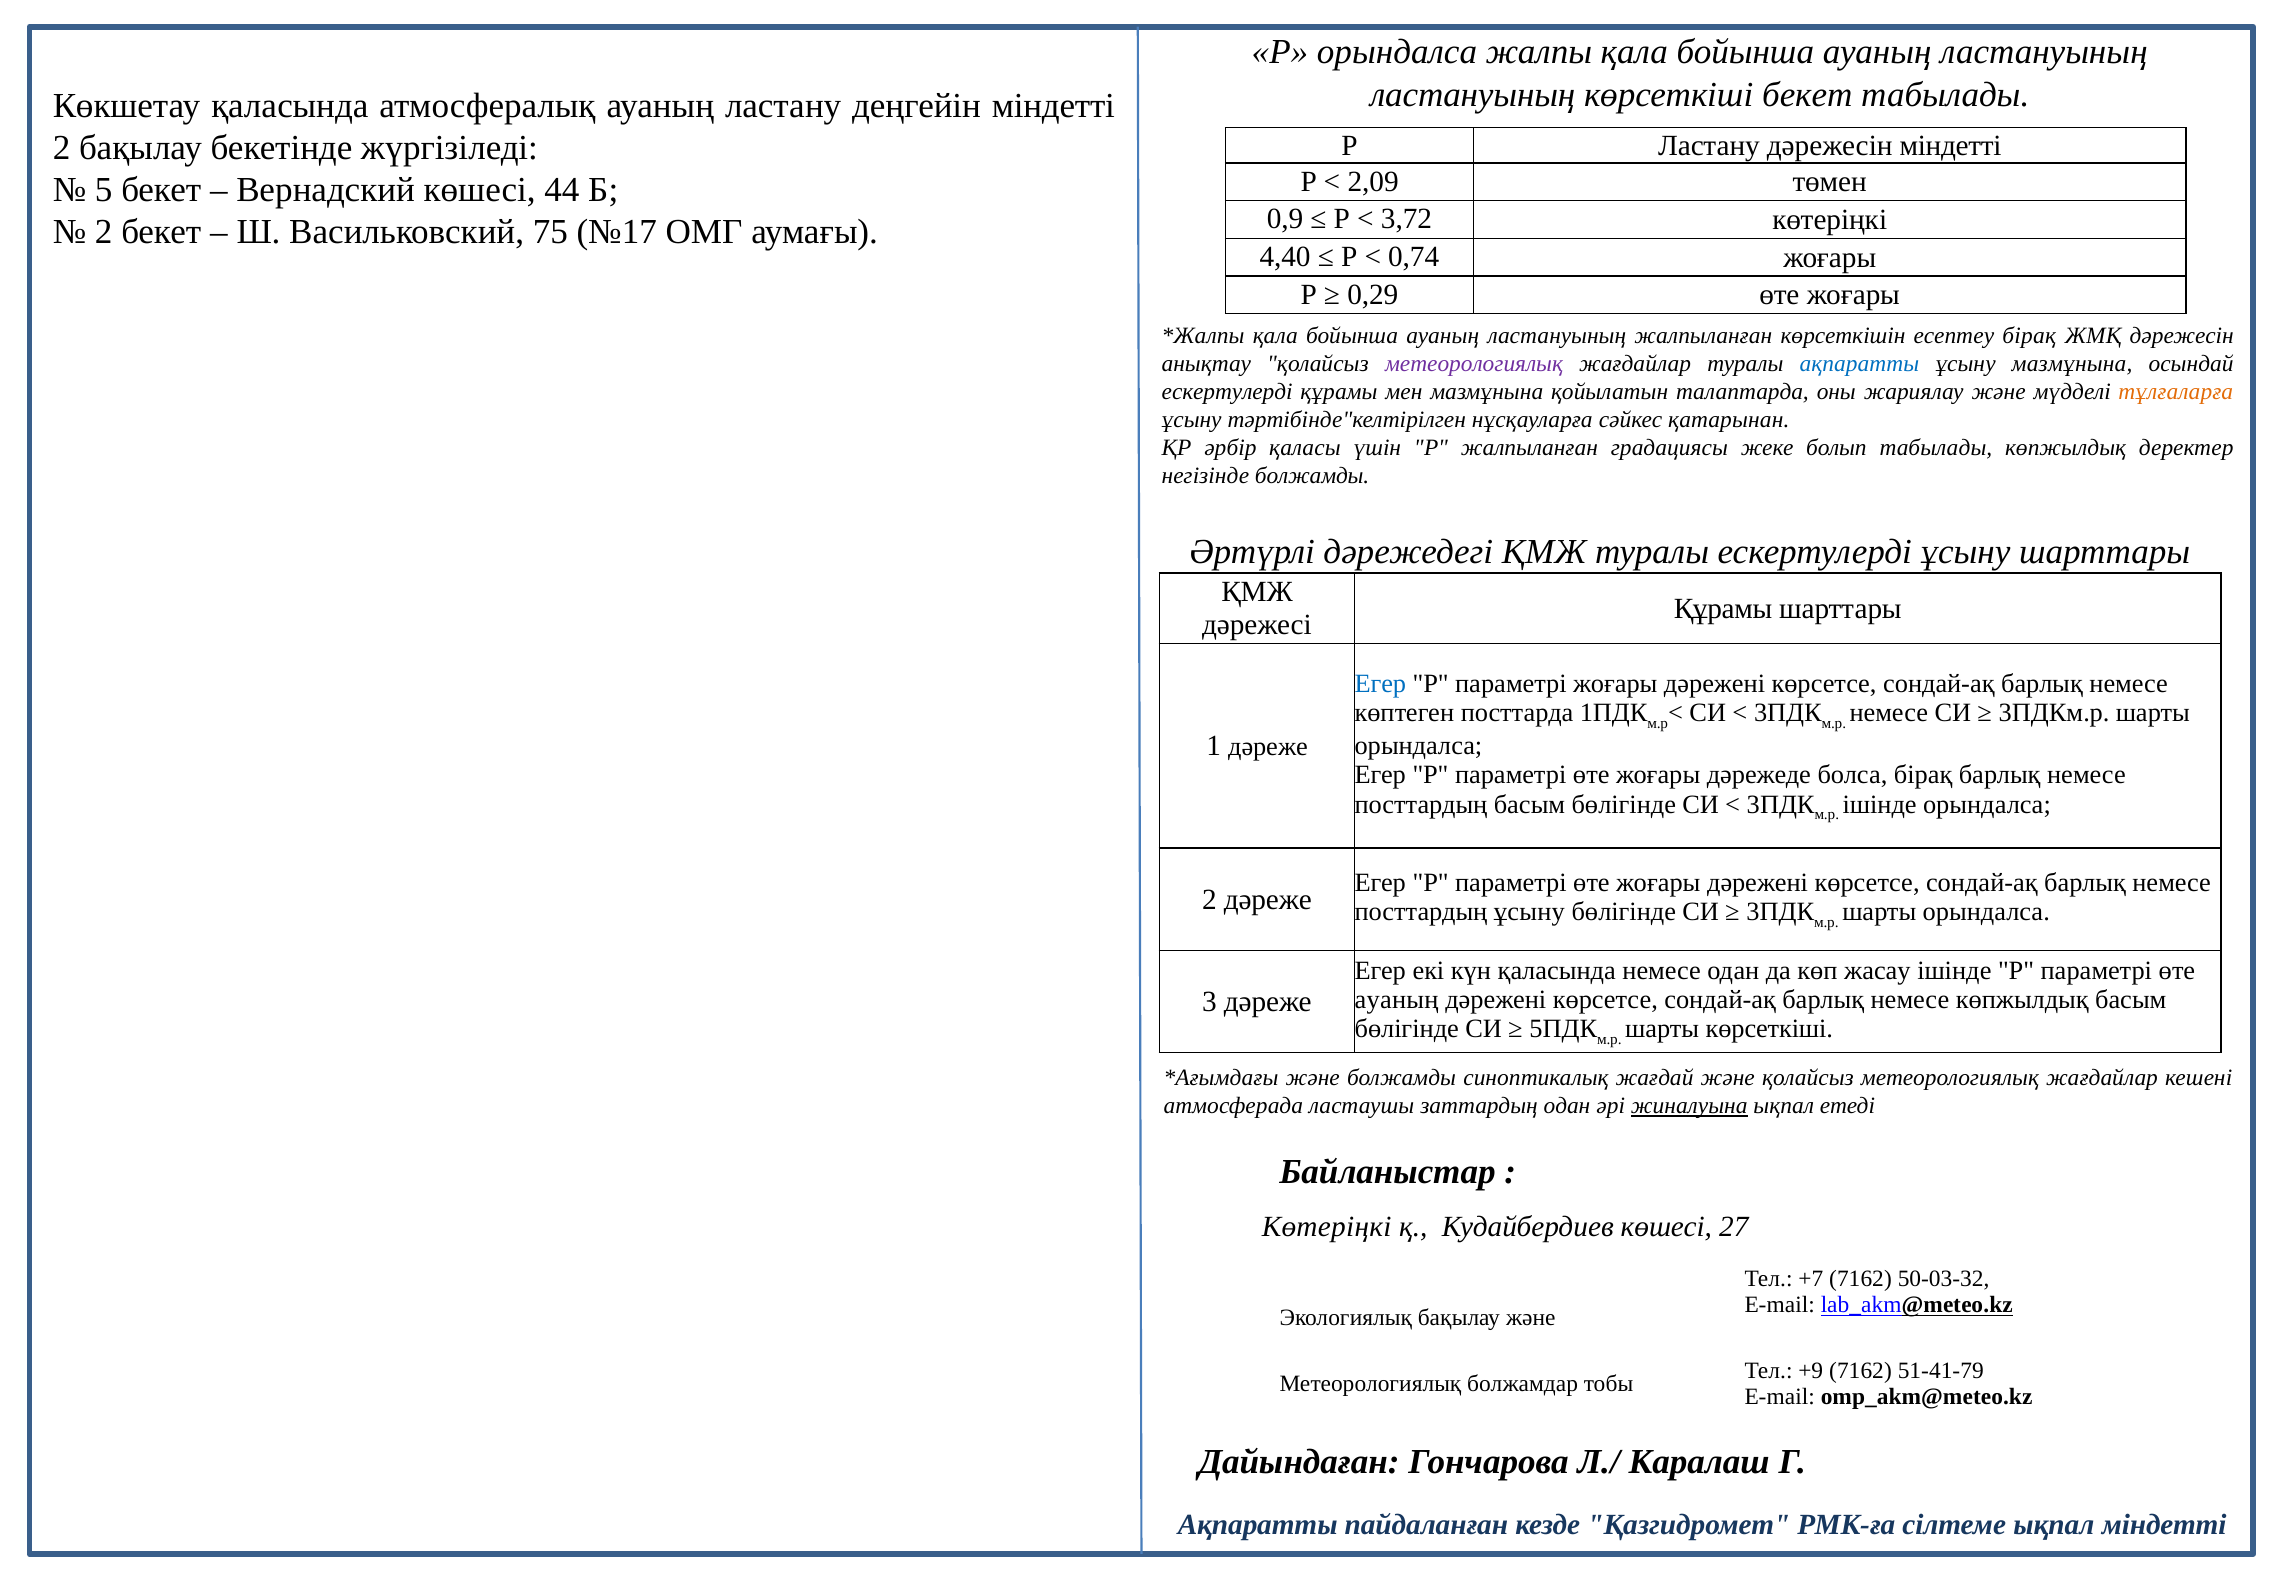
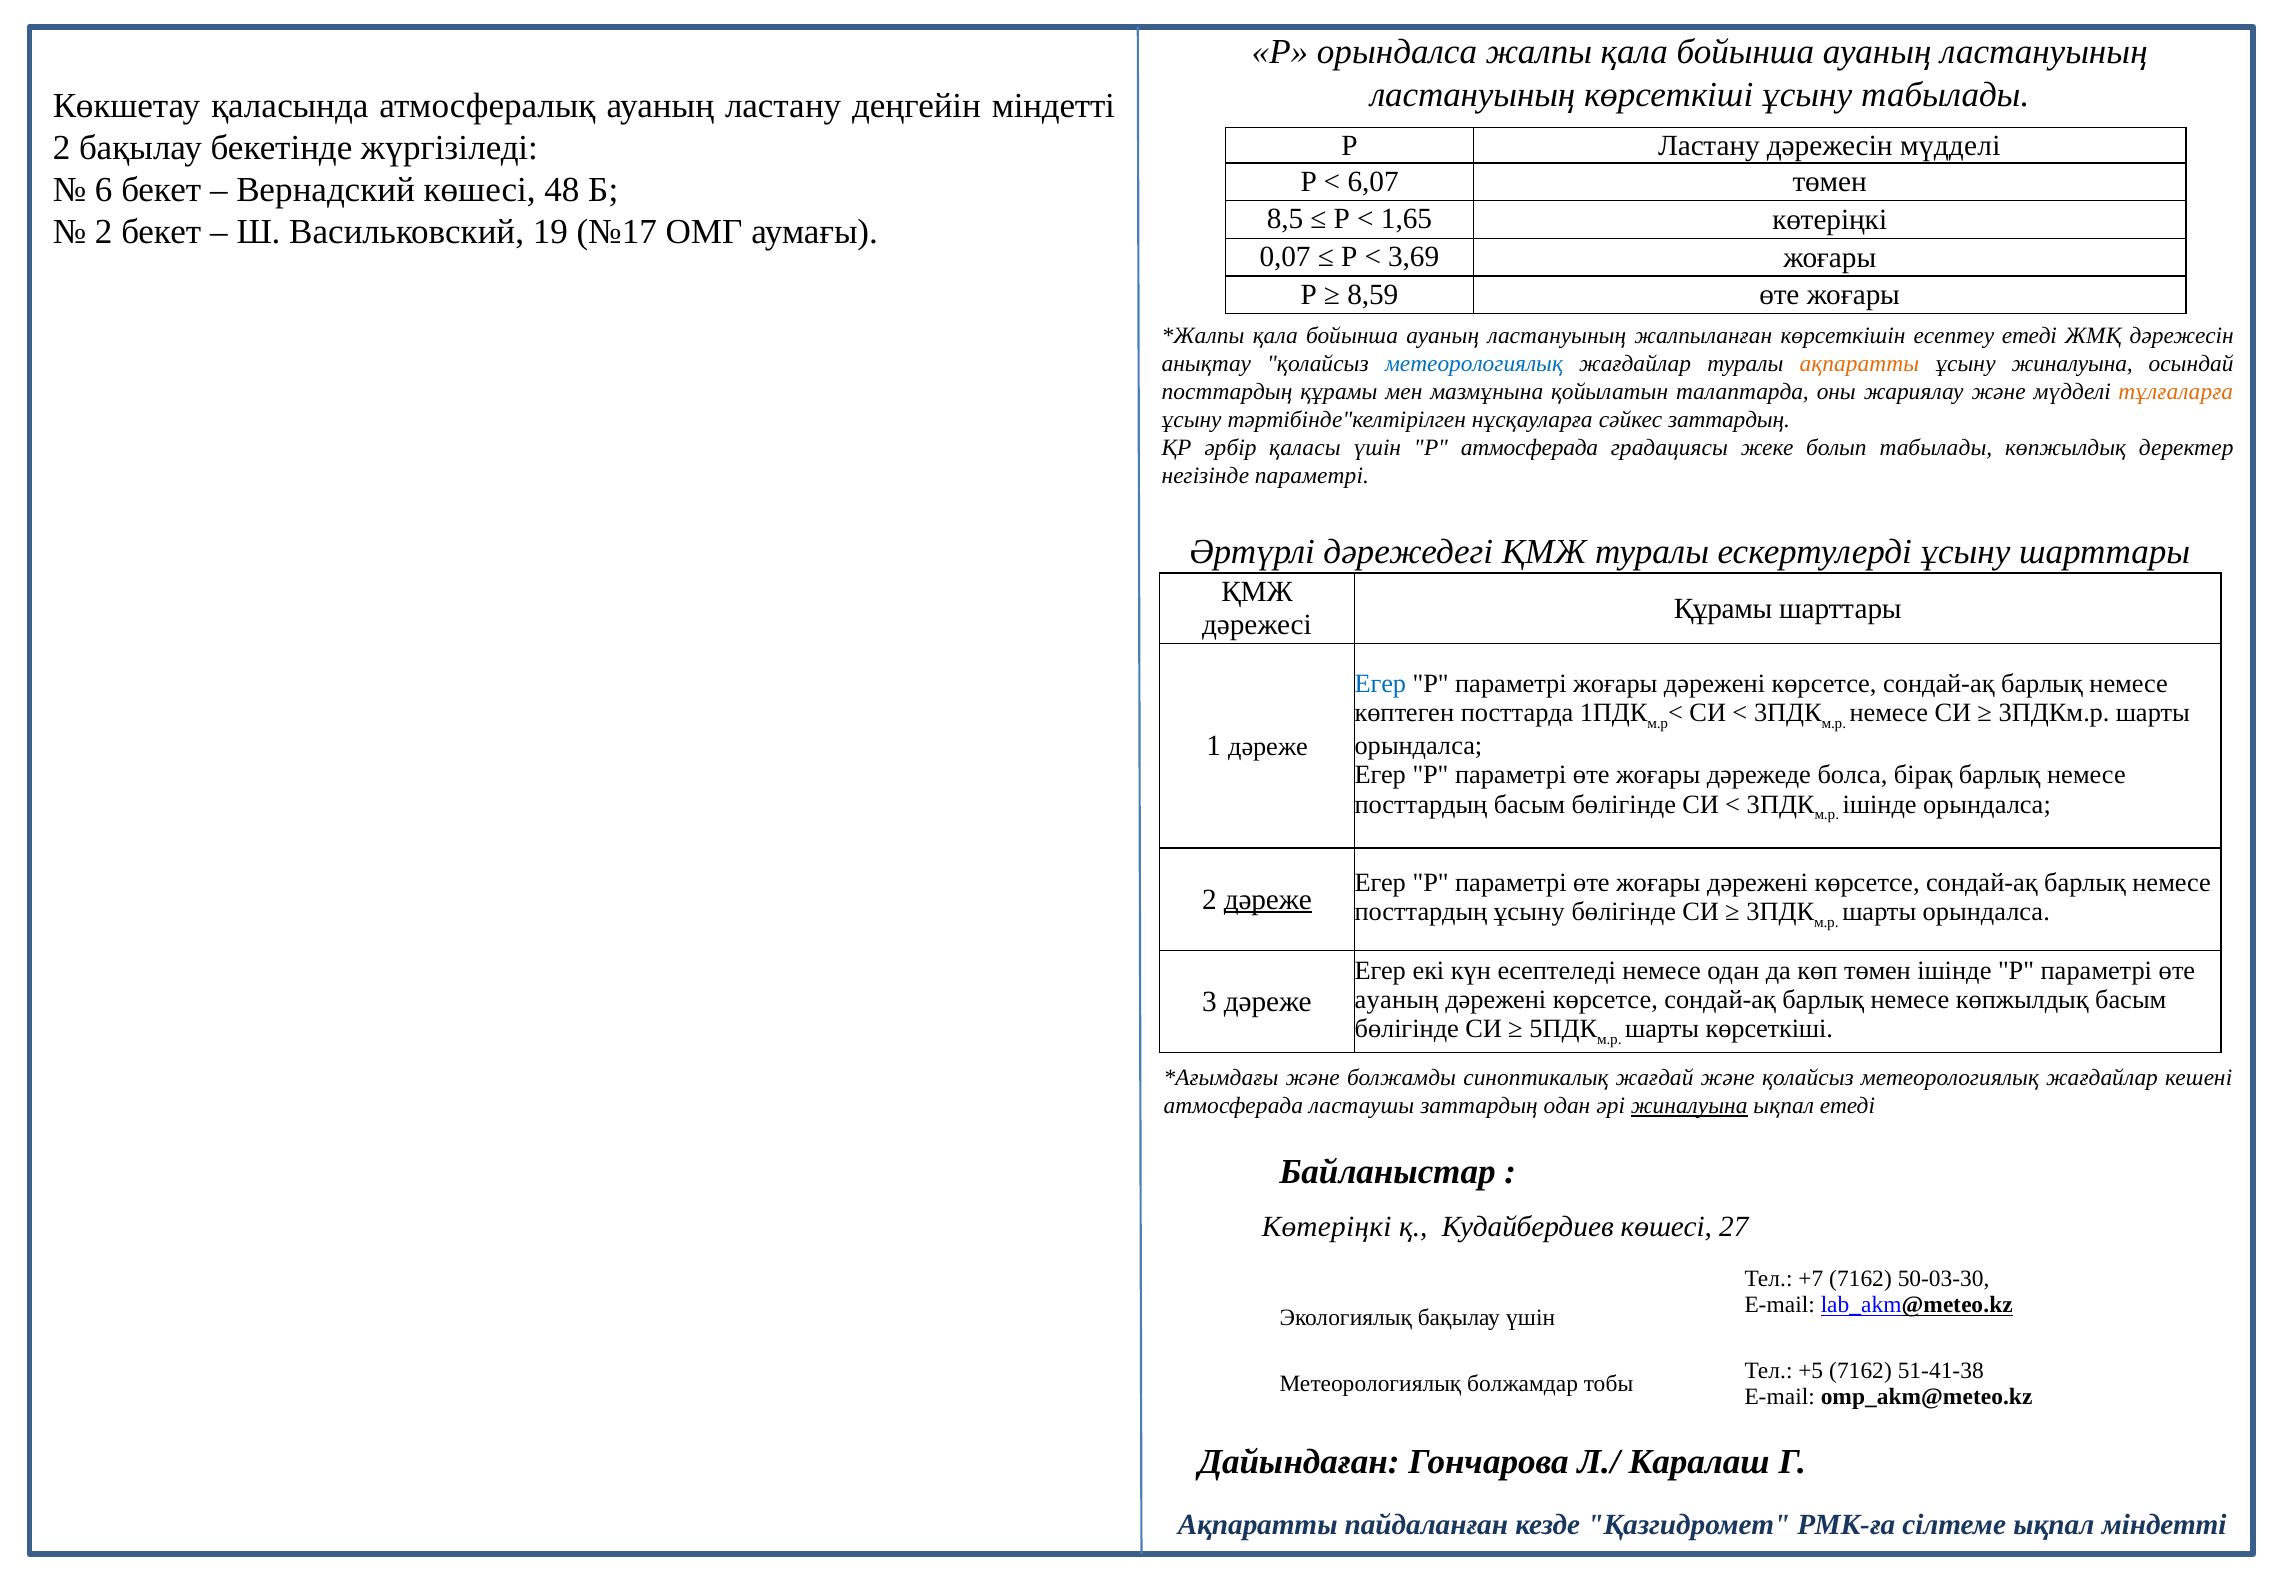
көрсеткіші бекет: бекет -> ұсыну (1807, 94)
дәрежесін міндетті: міндетті -> мүдделі (1950, 146)
2,09: 2,09 -> 6,07 (1373, 182)
5: 5 -> 6 (104, 190)
44: 44 -> 48 (562, 190)
0,9: 0,9 -> 8,5 (1285, 219)
3,72: 3,72 -> 1,65 (1407, 219)
75: 75 -> 19 (550, 232)
4,40: 4,40 -> 0,07 (1285, 257)
0,74: 0,74 -> 3,69 (1414, 257)
0,29: 0,29 -> 8,59 (1373, 295)
есептеу бірақ: бірақ -> етеді (2029, 336)
метеорологиялық colour: purple -> blue (1474, 364)
ақпаратты colour: blue -> orange (1859, 364)
ұсыну мазмұнына: мазмұнына -> жиналуына (2072, 364)
ескертулерді: ескертулерді -> посттардың (1227, 392)
сәйкес қатарынан: қатарынан -> заттардың (1729, 420)
Р жалпыланған: жалпыланған -> атмосферада (1529, 448)
негізінде болжамды: болжамды -> параметрі (1312, 476)
дәреже underline: none -> present (1268, 899)
күн қаласында: қаласында -> есептеледі (1557, 970)
көп жасау: жасау -> төмен (1877, 970)
50-03-32: 50-03-32 -> 50-03-30 (1944, 1279)
бақылау және: және -> үшін (1531, 1318)
+9: +9 -> +5 (1811, 1370)
51-41-79: 51-41-79 -> 51-41-38 (1941, 1370)
